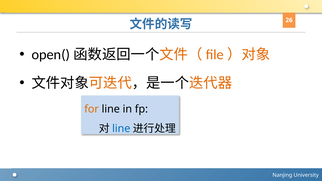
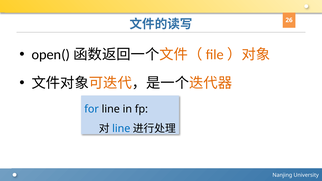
for colour: orange -> blue (92, 109)
